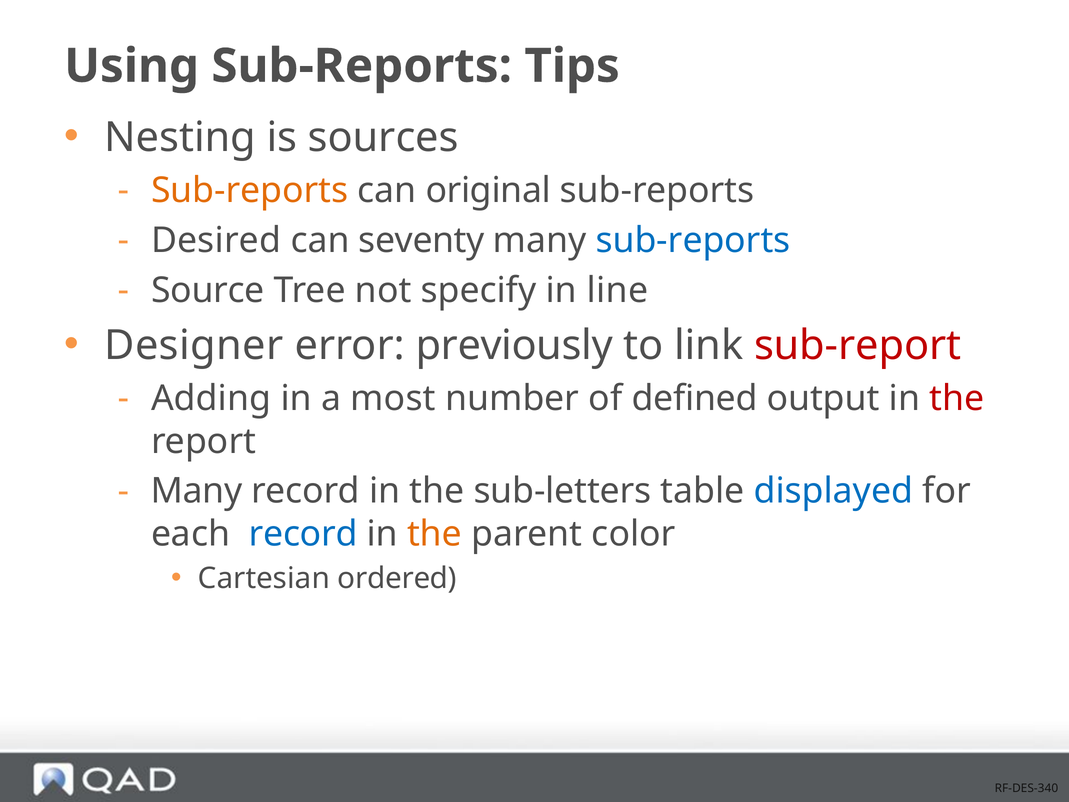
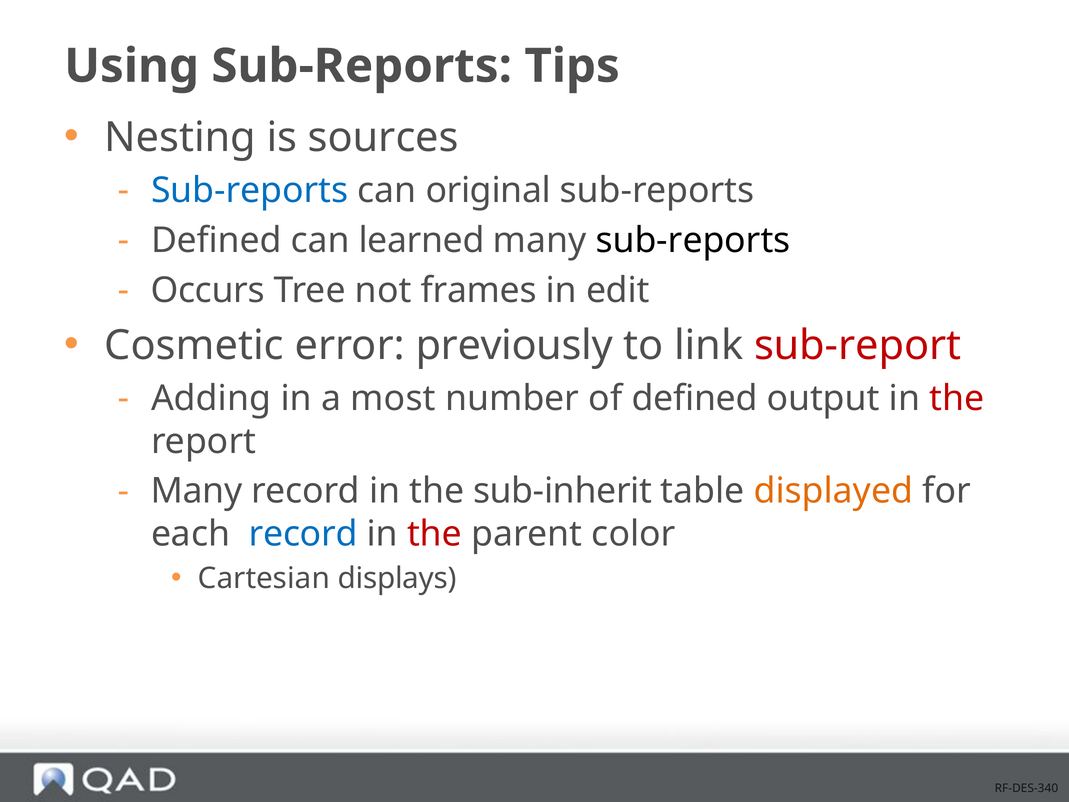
Sub-reports colour: orange -> blue (250, 191)
Desired: Desired -> Defined (216, 240)
seventy: seventy -> learned (422, 240)
sub-reports colour: blue -> black (693, 240)
Source: Source -> Occurs (208, 290)
specify: specify -> frames (479, 290)
line: line -> edit (618, 290)
Designer: Designer -> Cosmetic (194, 345)
sub-letters: sub-letters -> sub-inherit (563, 491)
displayed colour: blue -> orange (833, 491)
the colour: orange -> red (435, 534)
ordered: ordered -> displays (397, 578)
